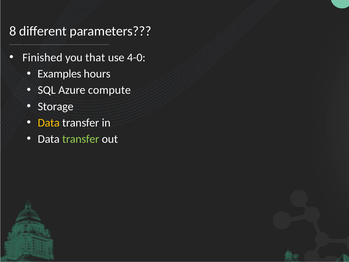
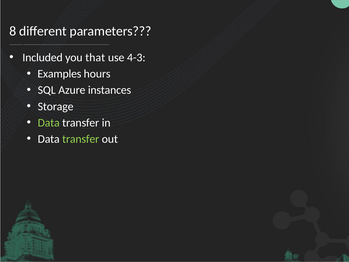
Finished: Finished -> Included (43, 57)
4-0: 4-0 -> 4-3 (136, 57)
compute: compute -> instances (110, 90)
Data colour: yellow -> light green (49, 123)
